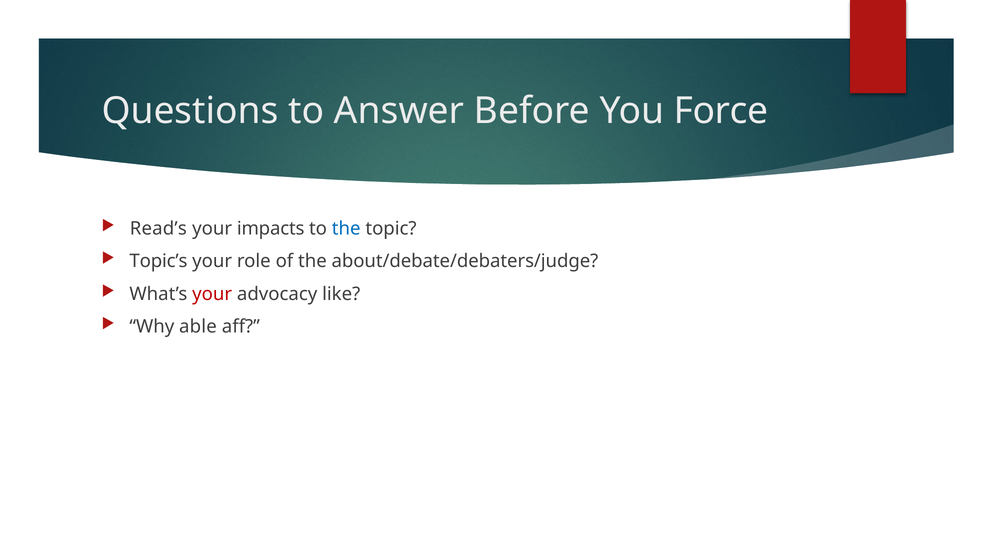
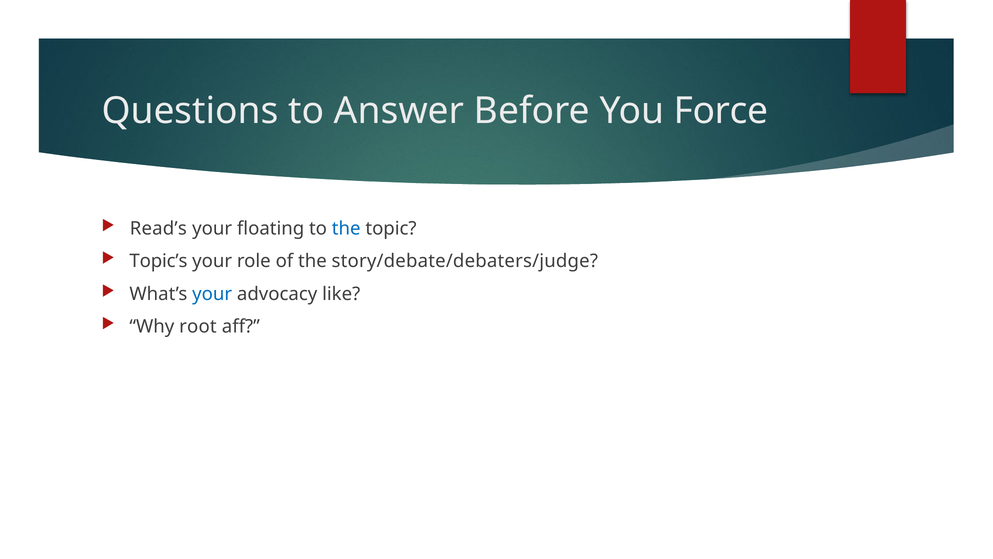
impacts: impacts -> floating (271, 228)
about/debate/debaters/judge: about/debate/debaters/judge -> story/debate/debaters/judge (465, 261)
your colour: red -> blue (212, 294)
able: able -> root (198, 326)
